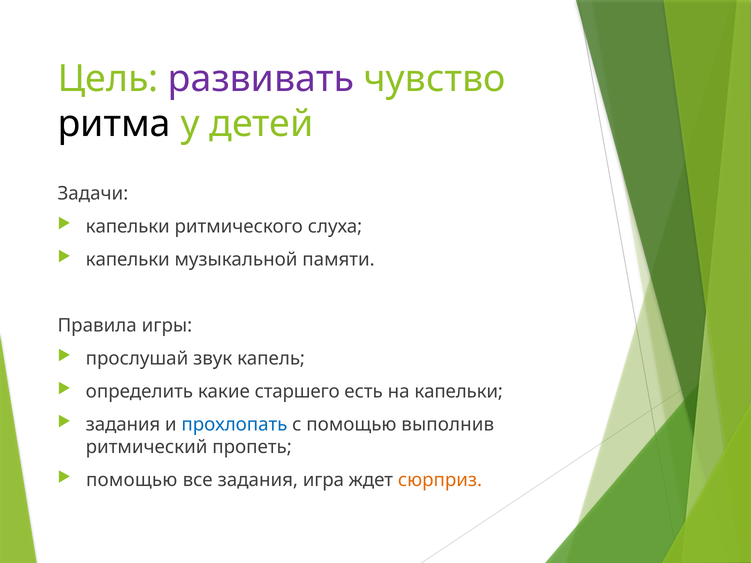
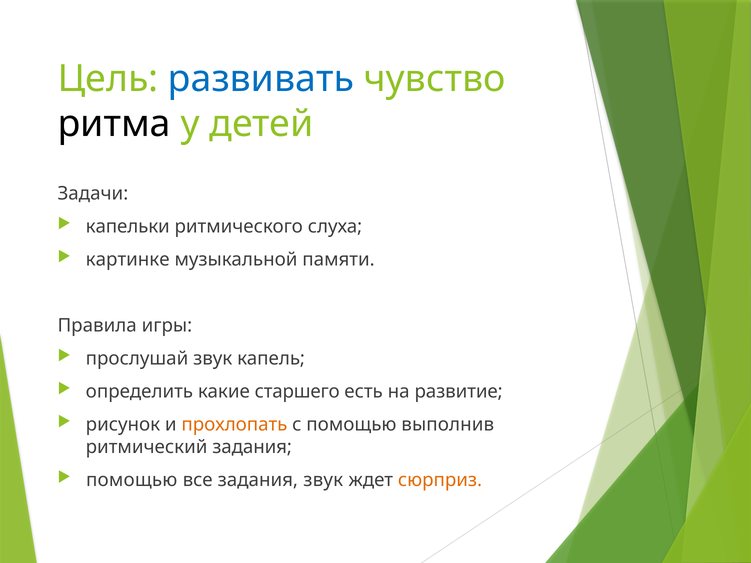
развивать colour: purple -> blue (261, 79)
капельки: капельки -> картинке (128, 260)
на капельки: капельки -> развитие (459, 392)
задания: задания -> рисунок (123, 425)
прохлопать colour: blue -> orange (234, 425)
ритмический пропеть: пропеть -> задания (252, 447)
задания игра: игра -> звук (323, 480)
